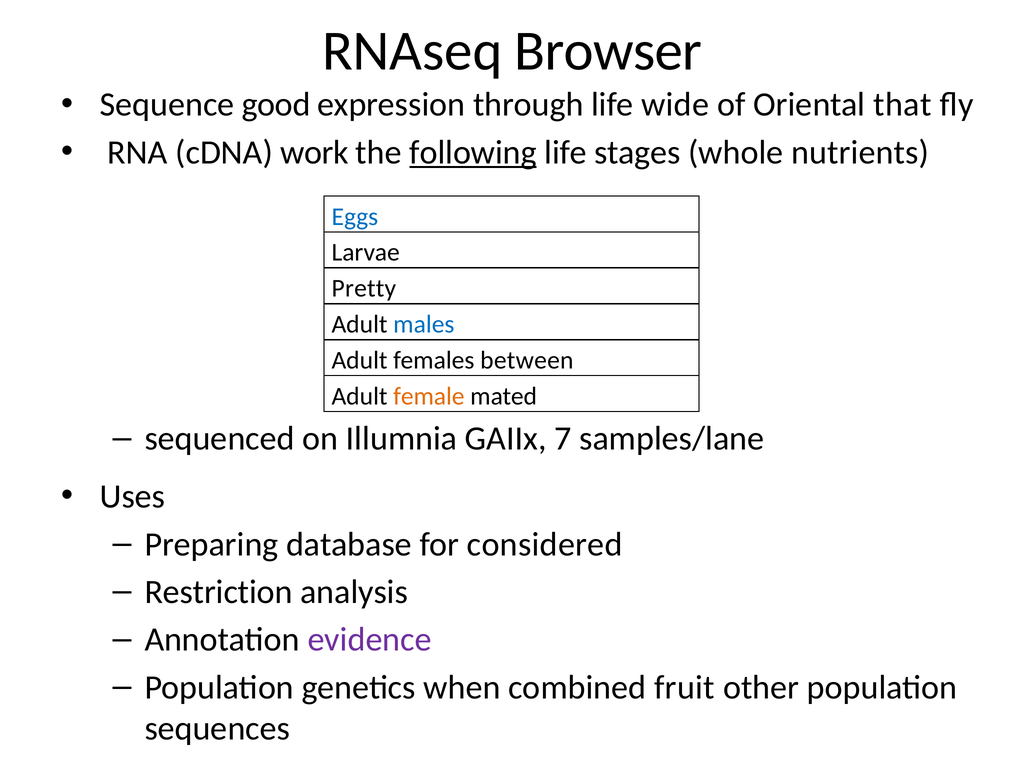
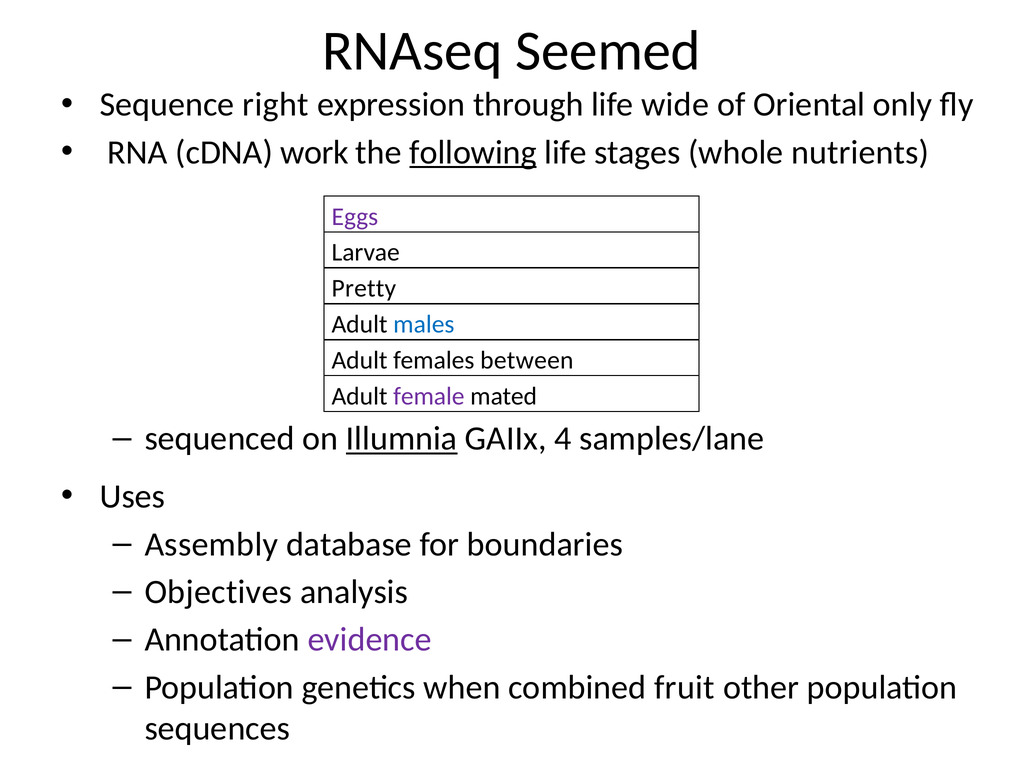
Browser: Browser -> Seemed (608, 51)
good: good -> right (276, 105)
that: that -> only (903, 105)
Eggs colour: blue -> purple (355, 217)
female colour: orange -> purple (429, 396)
Illumnia underline: none -> present (402, 439)
7: 7 -> 4 (563, 439)
Preparing: Preparing -> Assembly (211, 544)
considered: considered -> boundaries (545, 544)
Restriction: Restriction -> Objectives (218, 592)
